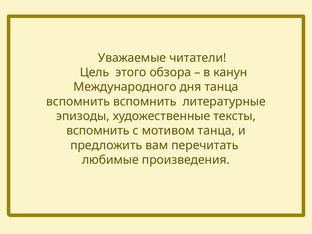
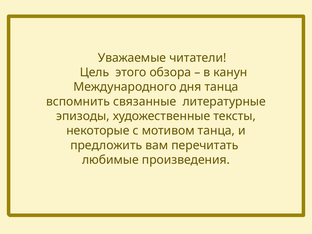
вспомнить вспомнить: вспомнить -> связанные (145, 102)
вспомнить: вспомнить -> некоторые (98, 131)
